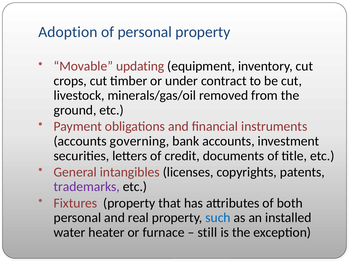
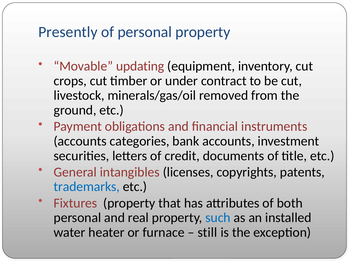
Adoption: Adoption -> Presently (68, 32)
governing: governing -> categories (140, 141)
trademarks colour: purple -> blue (87, 187)
